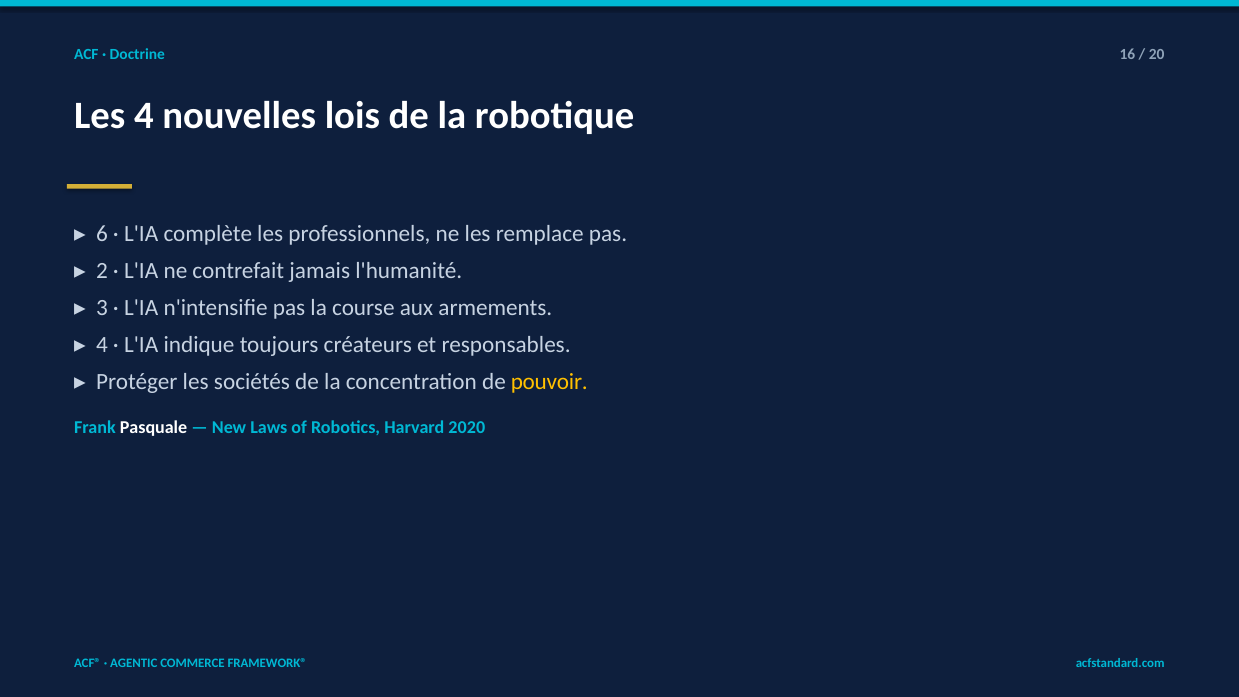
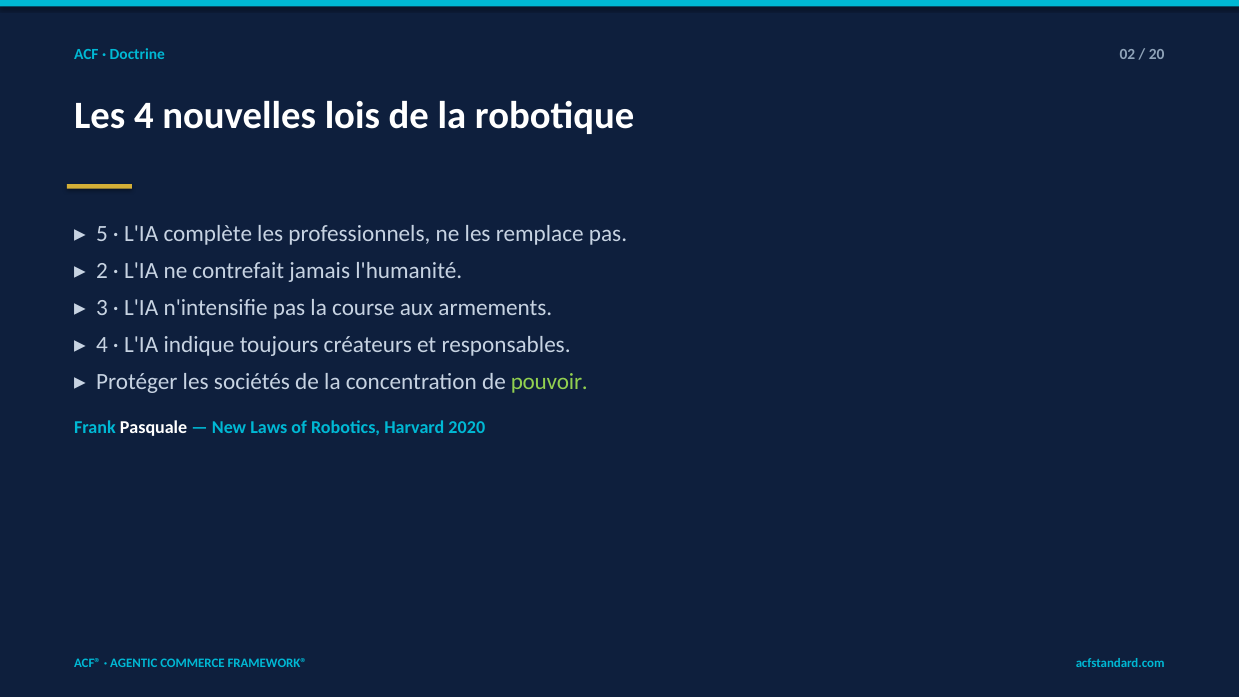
16: 16 -> 02 (1127, 54)
6: 6 -> 5 (102, 234)
pouvoir colour: yellow -> light green (549, 382)
